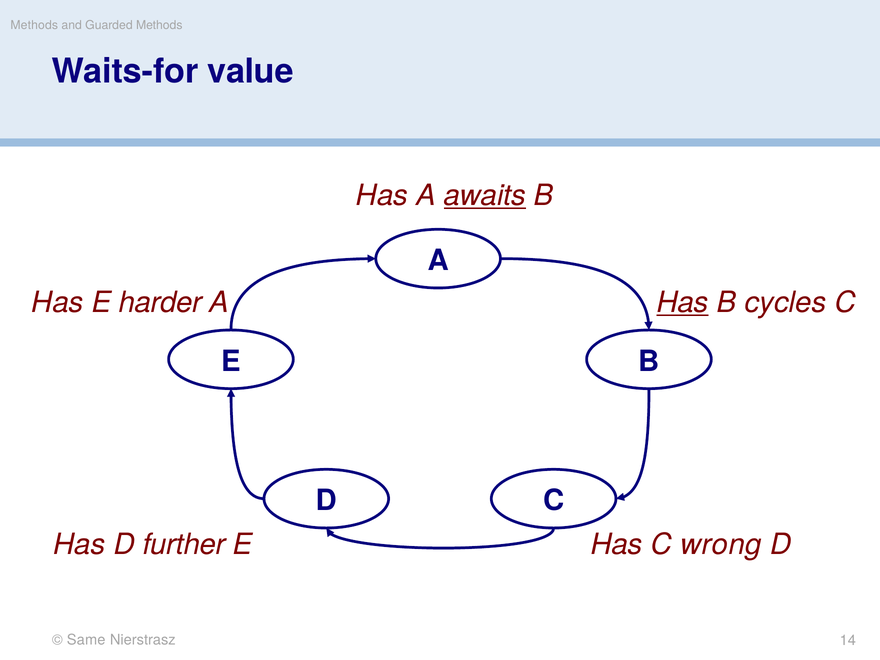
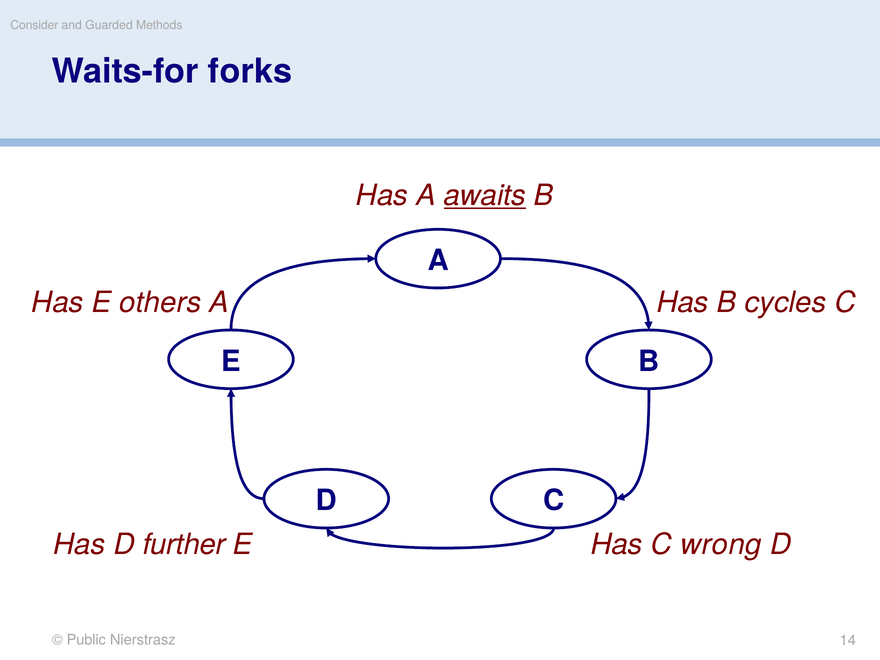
Methods: Methods -> Consider (34, 25)
value: value -> forks (250, 72)
harder: harder -> others (160, 303)
Has underline: present -> none (683, 303)
Same: Same -> Public (86, 640)
